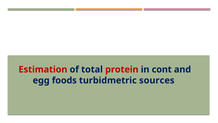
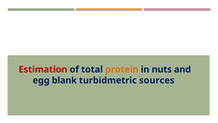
protein colour: red -> orange (122, 69)
cont: cont -> nuts (162, 69)
foods: foods -> blank (64, 80)
